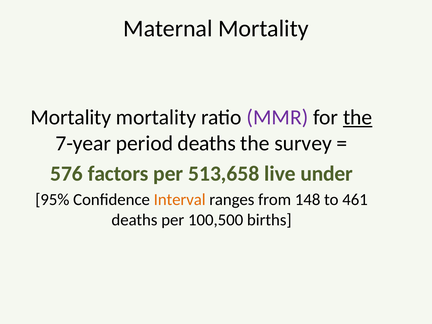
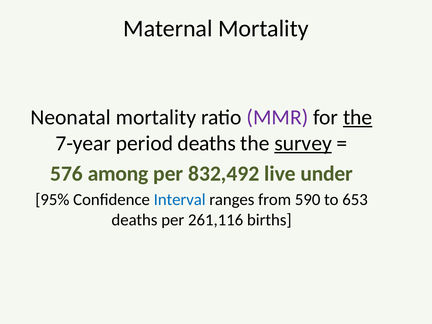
Mortality: Mortality -> Neonatal (71, 117)
survey underline: none -> present (303, 143)
factors: factors -> among (118, 174)
513,658: 513,658 -> 832,492 (224, 174)
Interval colour: orange -> blue (180, 200)
148: 148 -> 590 (308, 200)
461: 461 -> 653 (355, 200)
100,500: 100,500 -> 261,116 (216, 220)
